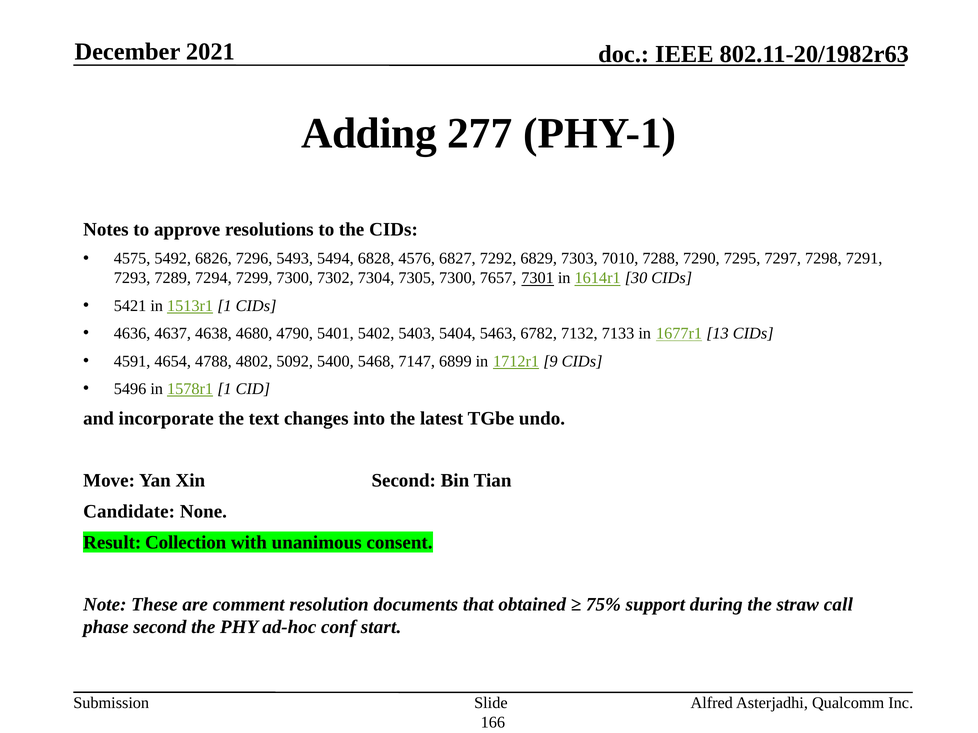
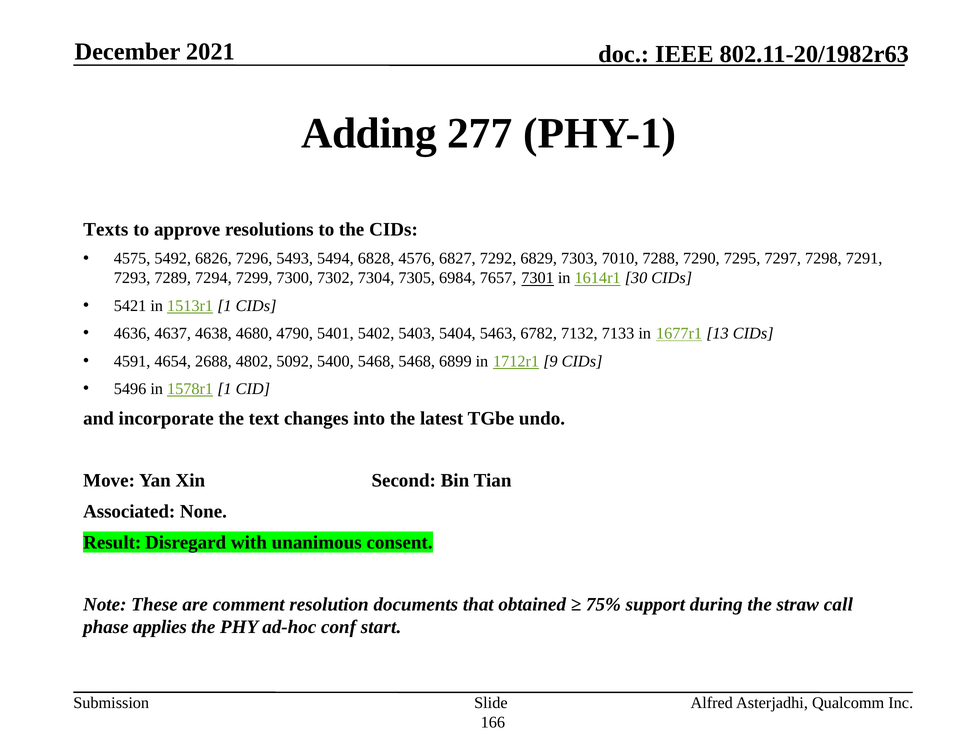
Notes: Notes -> Texts (106, 230)
7305 7300: 7300 -> 6984 (457, 278)
4788: 4788 -> 2688 (213, 361)
5468 7147: 7147 -> 5468 (417, 361)
Candidate: Candidate -> Associated (129, 512)
Collection: Collection -> Disregard (186, 543)
phase second: second -> applies (160, 628)
